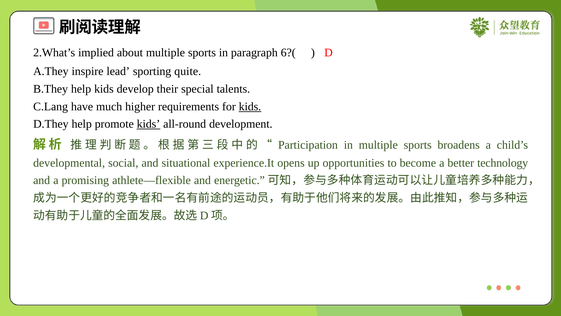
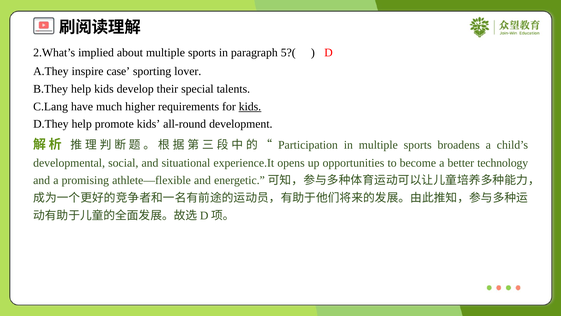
6?(: 6?( -> 5?( (288, 53)
lead: lead -> case (118, 71)
quite: quite -> lover (188, 71)
kids underline: present -> none (148, 124)
